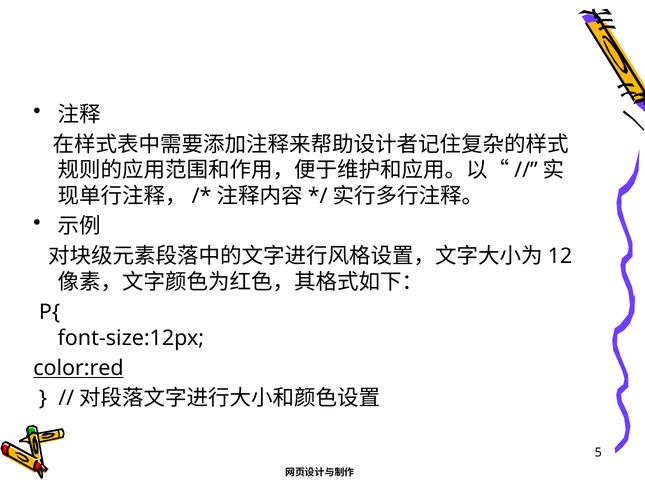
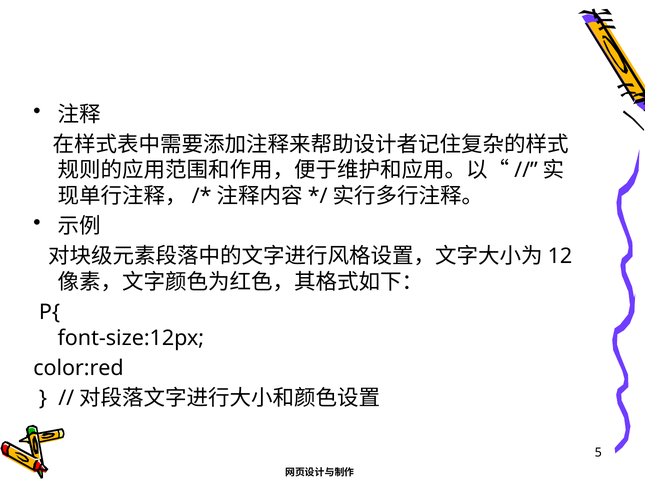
color:red underline: present -> none (78, 368)
